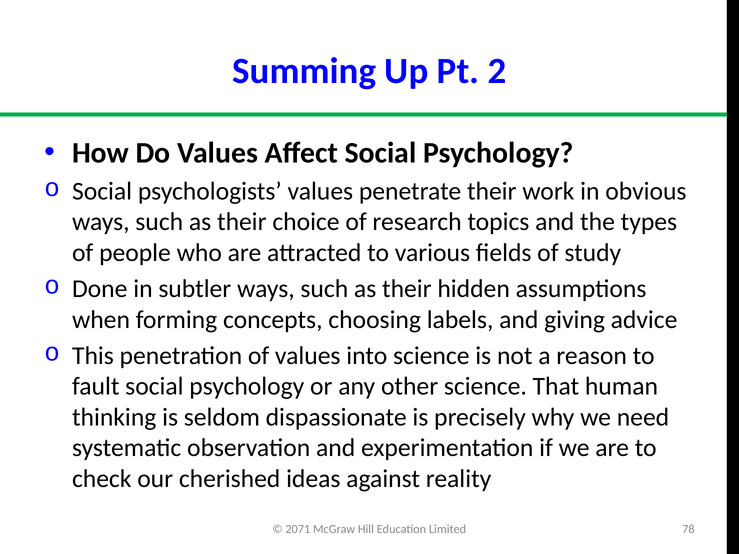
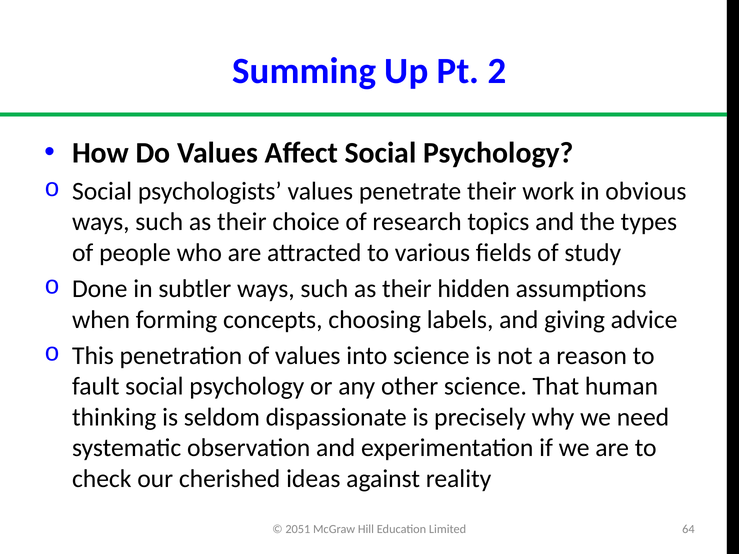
2071: 2071 -> 2051 (298, 529)
78: 78 -> 64 (688, 529)
